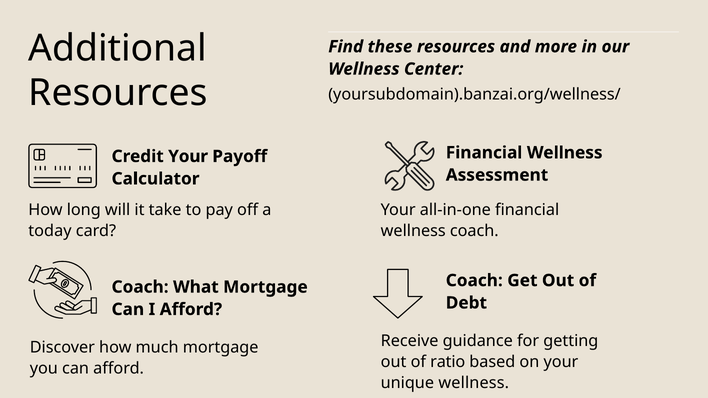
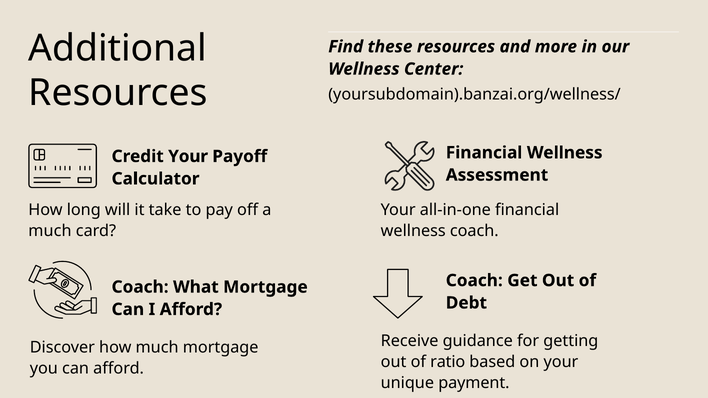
today: today -> much (50, 231)
unique wellness: wellness -> payment (474, 383)
